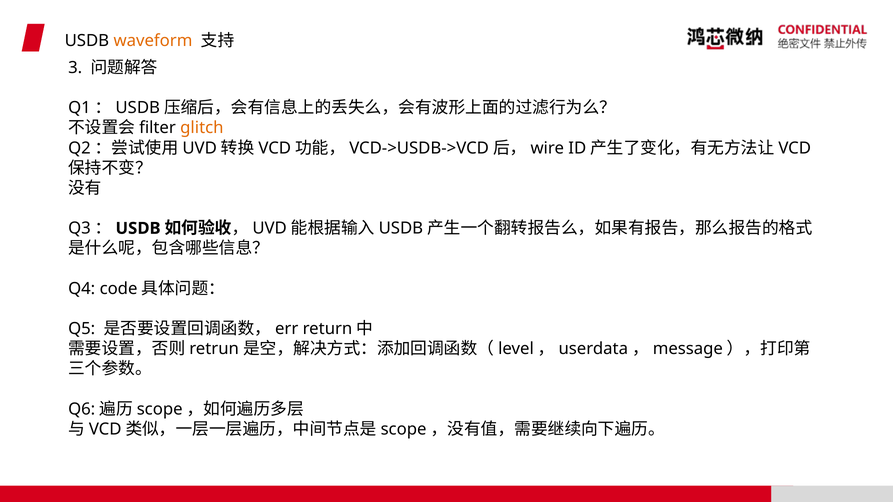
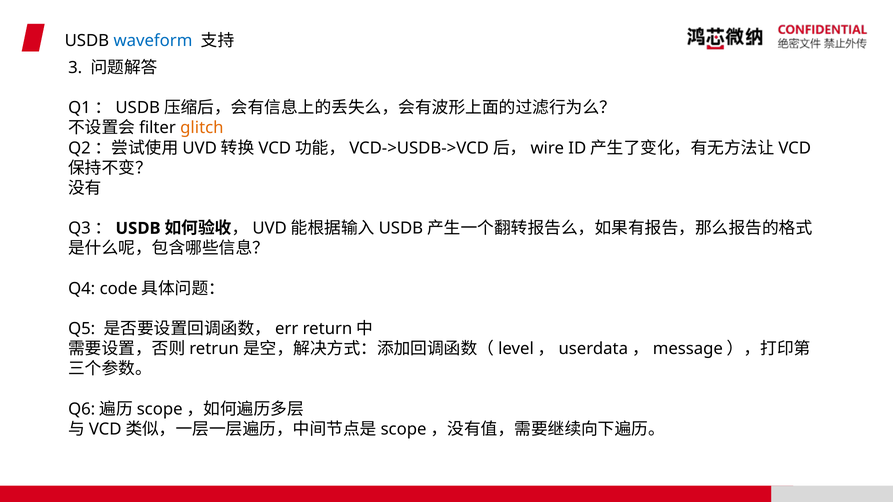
waveform colour: orange -> blue (153, 41)
